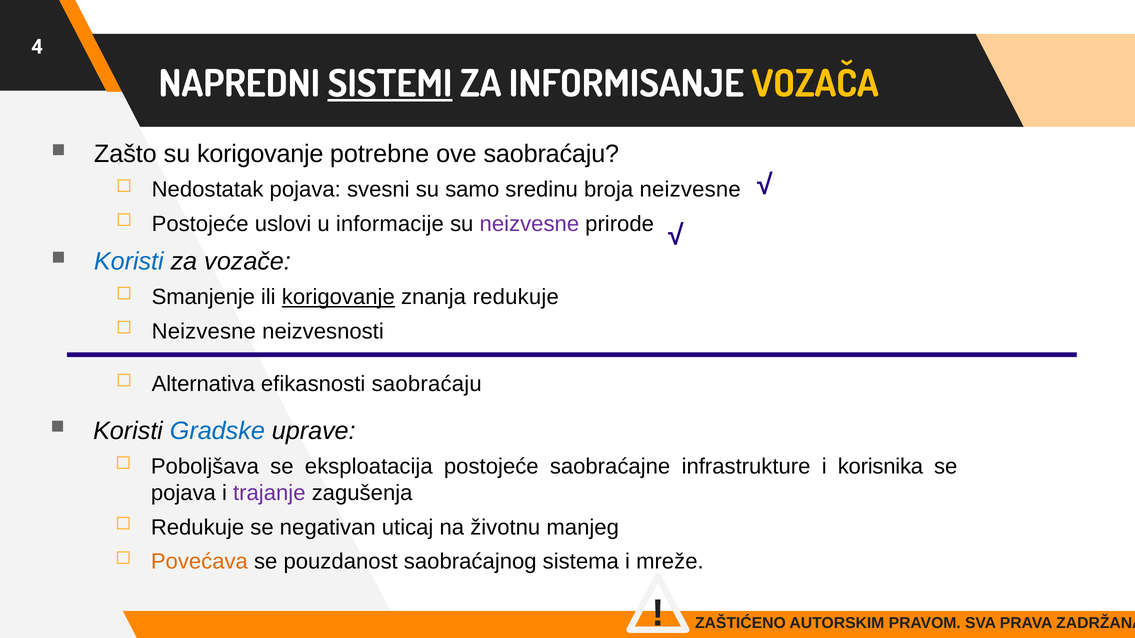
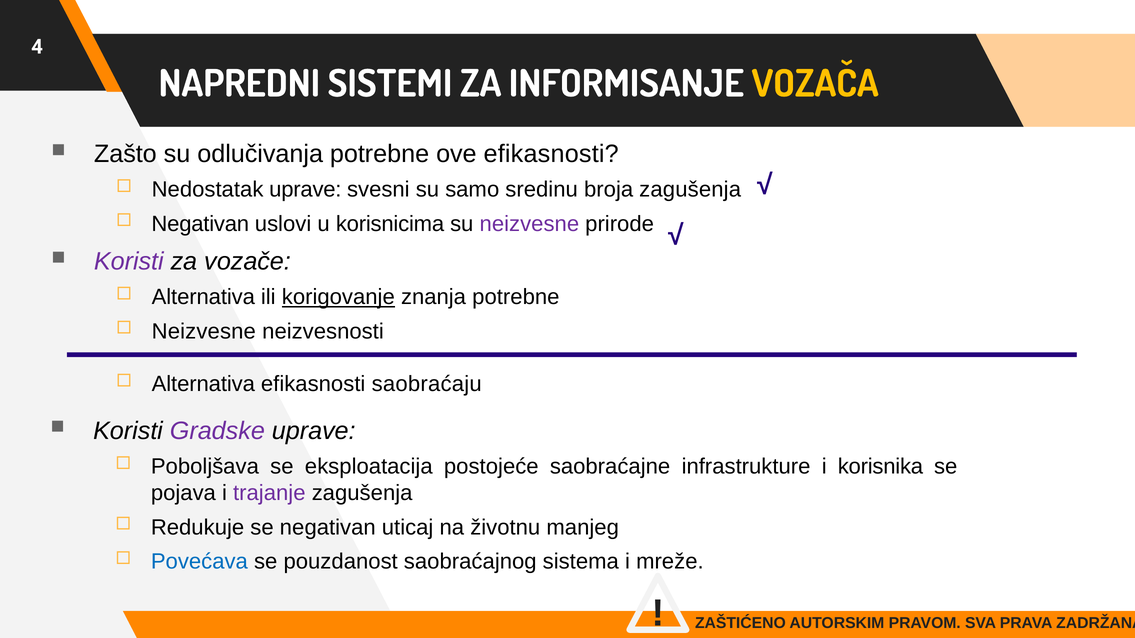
SISTEMI underline: present -> none (390, 84)
su korigovanje: korigovanje -> odlučivanja (260, 154)
ove saobraćaju: saobraćaju -> efikasnosti (551, 154)
Nedostatak pojava: pojava -> uprave (305, 190)
broja neizvesne: neizvesne -> zagušenja (690, 190)
Postojeće: Postojeće -> Negativan (200, 224)
informacije: informacije -> korisnicima (390, 224)
Koristi colour: blue -> purple (129, 261)
Smanjenje: Smanjenje -> Alternativa (203, 297)
znanja redukuje: redukuje -> potrebne (516, 297)
Gradske colour: blue -> purple (217, 431)
Povećava colour: orange -> blue (199, 562)
